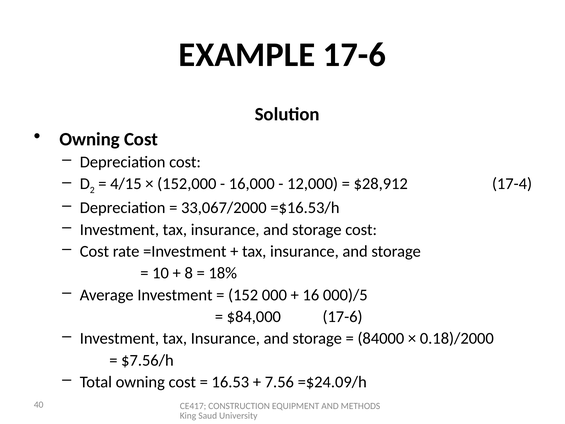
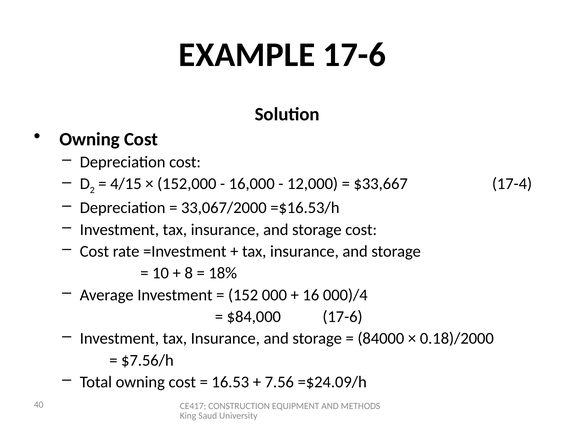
$28,912: $28,912 -> $33,667 (381, 184)
000)/5: 000)/5 -> 000)/4 (345, 295)
